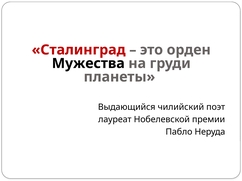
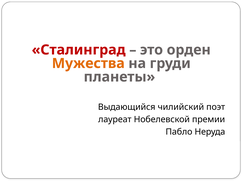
Мужества colour: black -> orange (88, 64)
